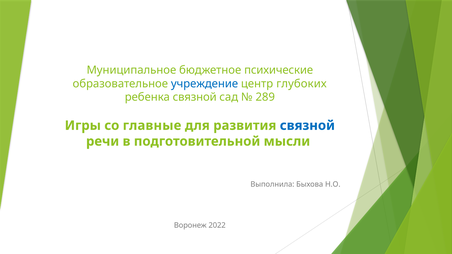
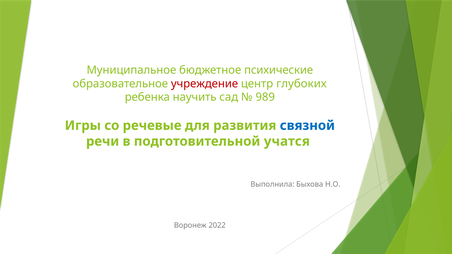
учреждение colour: blue -> red (205, 84)
ребенка связной: связной -> научить (195, 97)
289: 289 -> 989 (265, 97)
главные: главные -> речевые (152, 126)
мысли: мысли -> учатся (287, 141)
